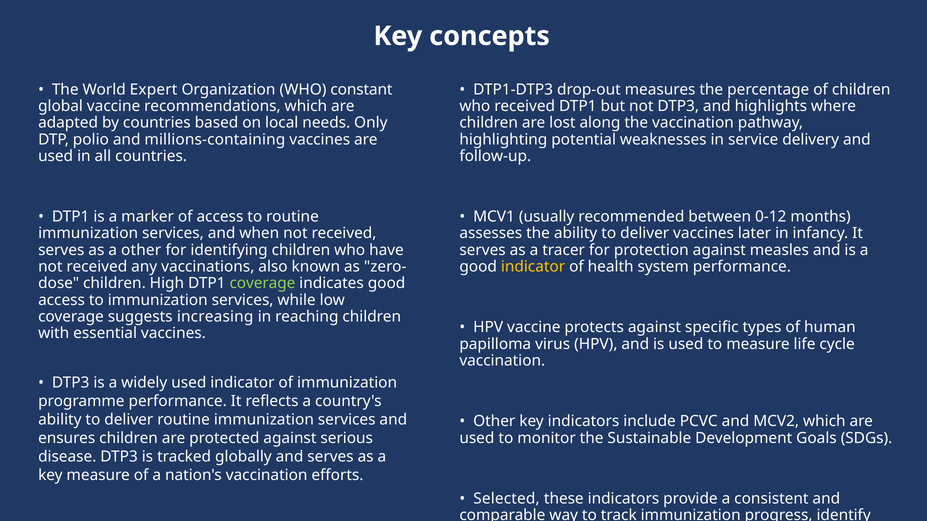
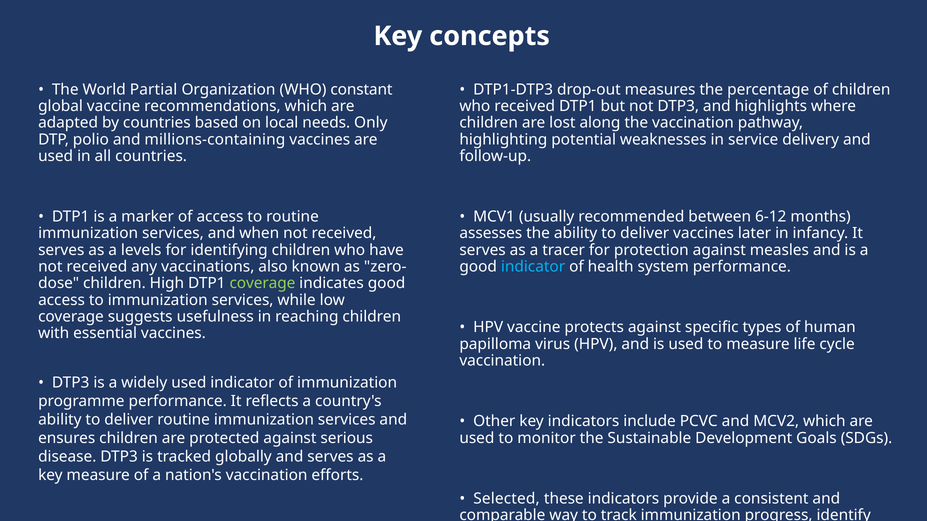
Expert: Expert -> Partial (154, 90)
0-12: 0-12 -> 6-12 (771, 217)
a other: other -> levels (141, 250)
indicator colour: yellow -> light blue (533, 267)
increasing: increasing -> usefulness (215, 317)
